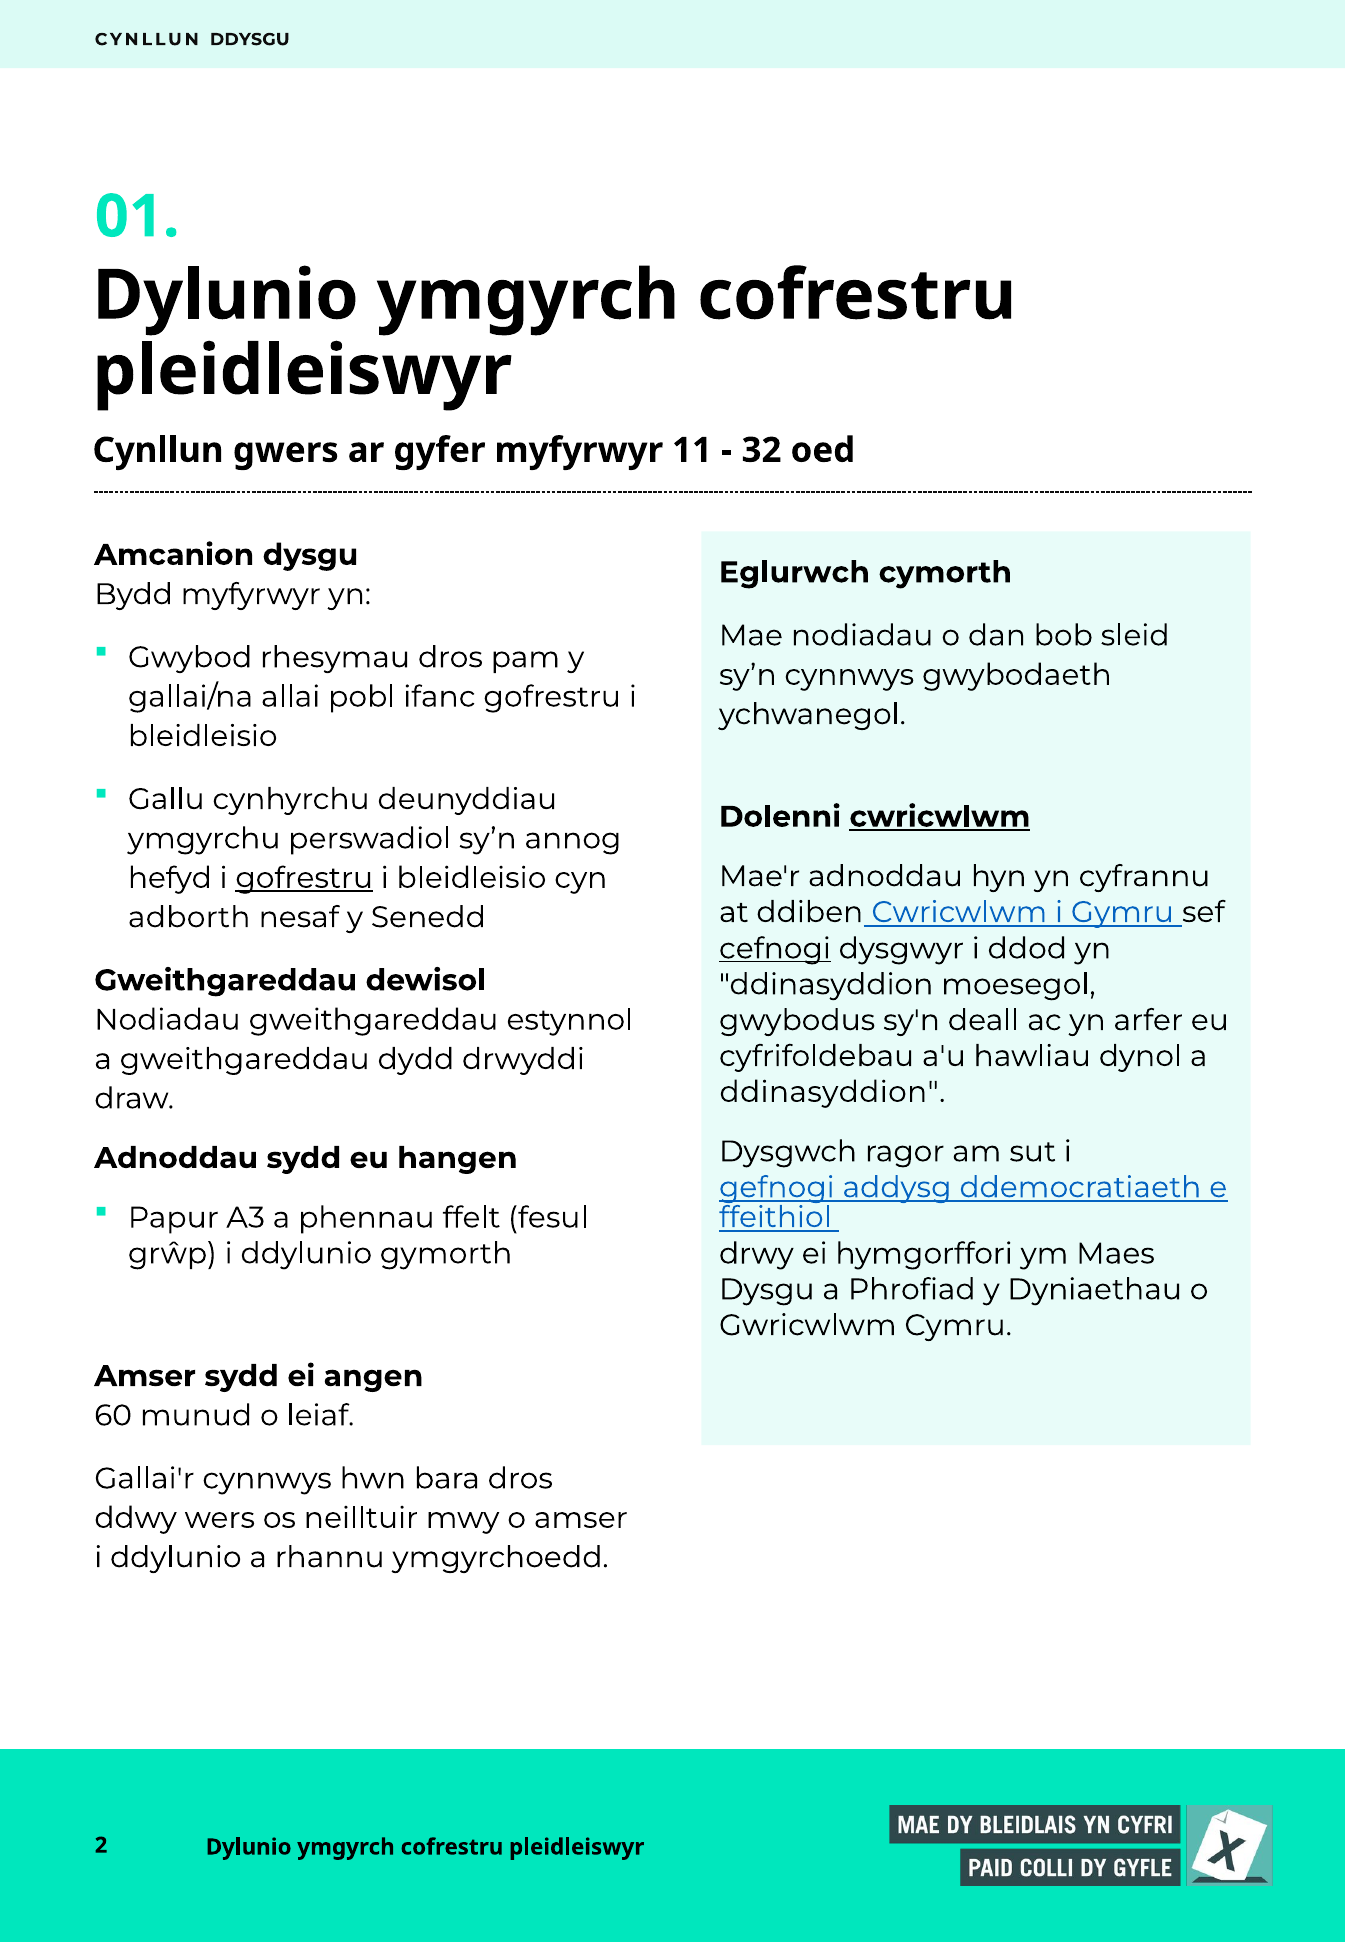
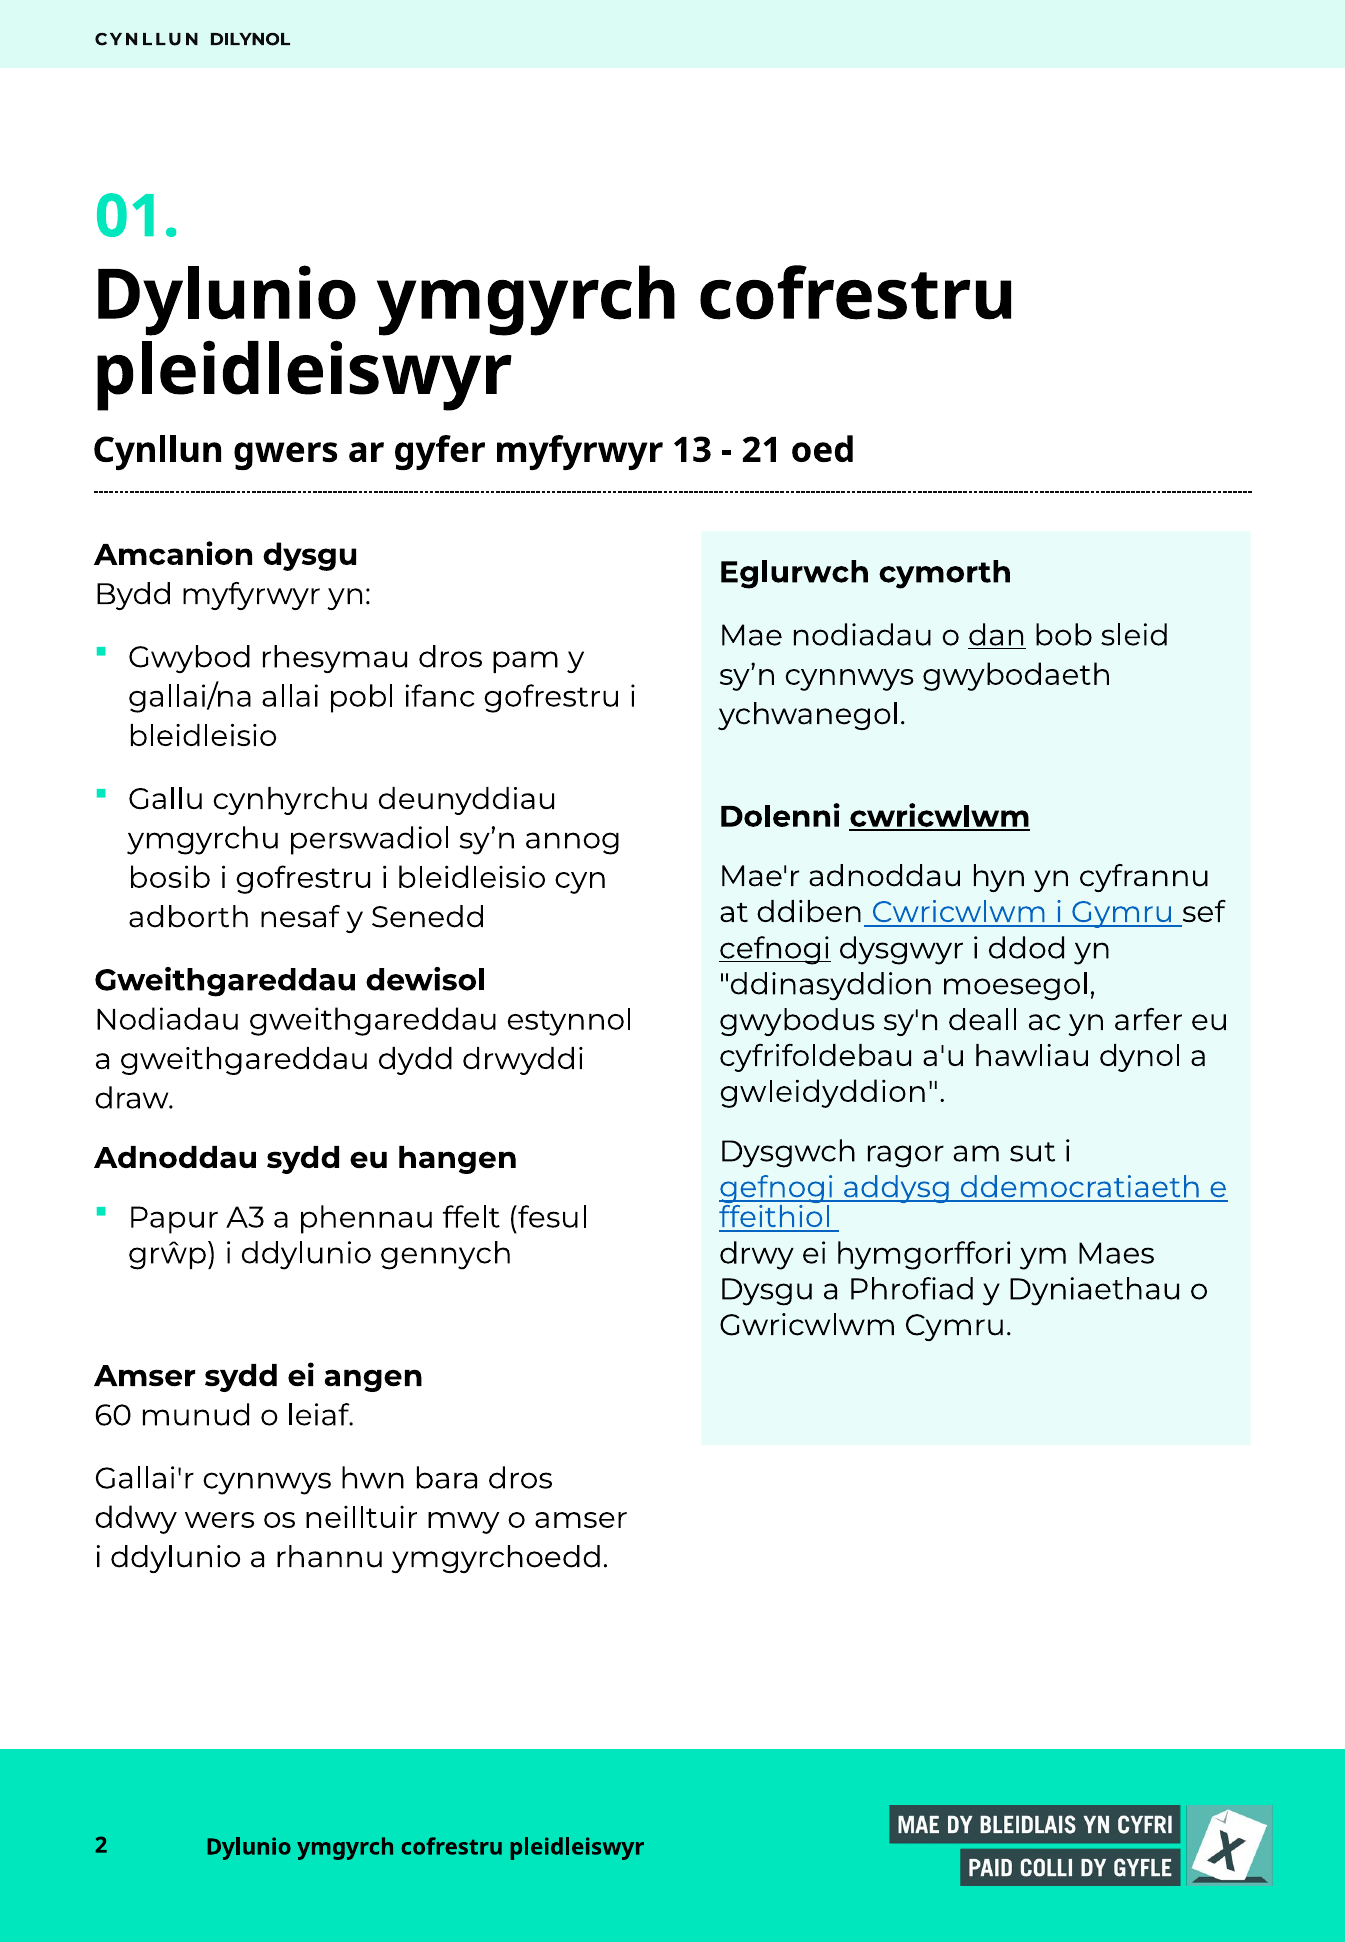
DDYSGU: DDYSGU -> DILYNOL (250, 39)
11: 11 -> 13 (692, 451)
32: 32 -> 21 (762, 451)
dan underline: none -> present (997, 636)
hefyd: hefyd -> bosib (170, 878)
gofrestru underline: present -> none (304, 878)
ddinasyddion: ddinasyddion -> gwleidyddion (832, 1093)
gymorth: gymorth -> gennych (446, 1254)
